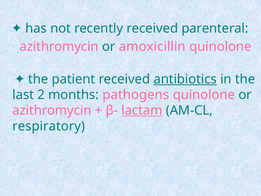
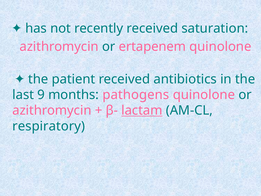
parenteral: parenteral -> saturation (215, 28)
amoxicillin: amoxicillin -> ertapenem (152, 47)
antibiotics underline: present -> none (185, 79)
2: 2 -> 9 (41, 95)
